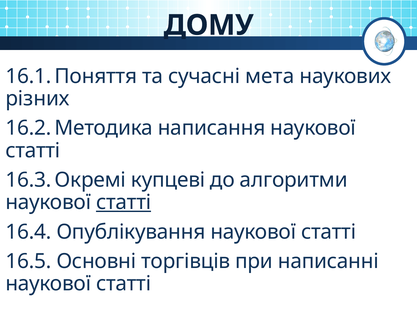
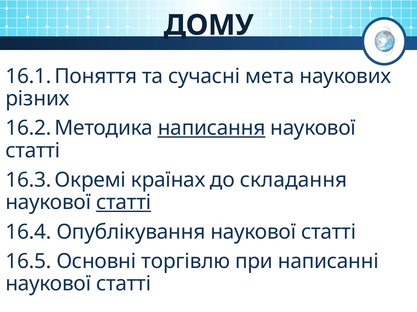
написання underline: none -> present (212, 128)
купцеві: купцеві -> країнах (168, 180)
алгоритми: алгоритми -> складання (294, 180)
торгівців: торгівців -> торгівлю (186, 262)
